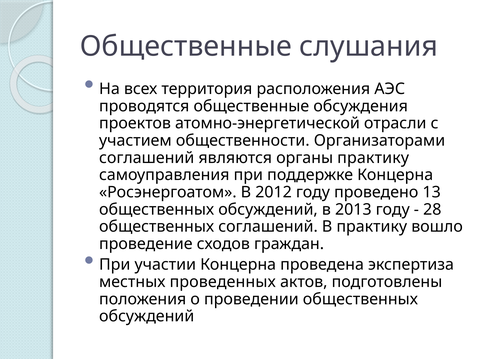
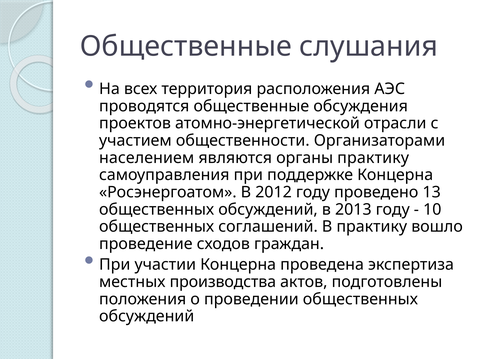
соглашений: соглашений -> населением (147, 158)
28: 28 -> 10 (432, 210)
проведенных: проведенных -> производства (223, 282)
